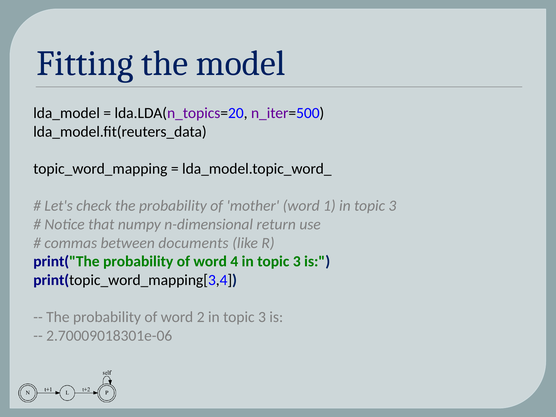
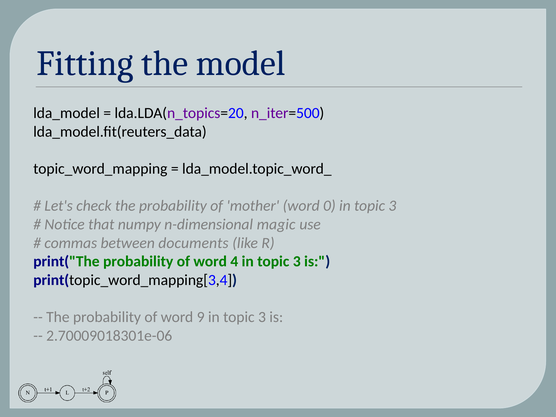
1: 1 -> 0 (329, 206)
return: return -> magic (276, 224)
2: 2 -> 9 (201, 317)
